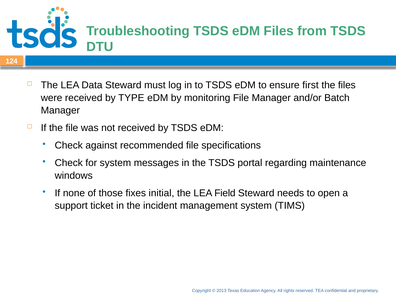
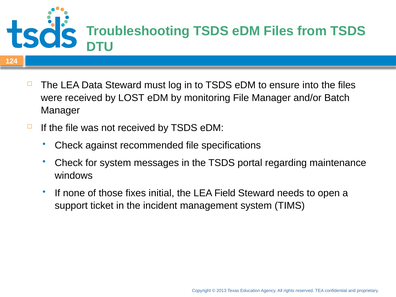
first: first -> into (311, 85)
TYPE: TYPE -> LOST (131, 98)
